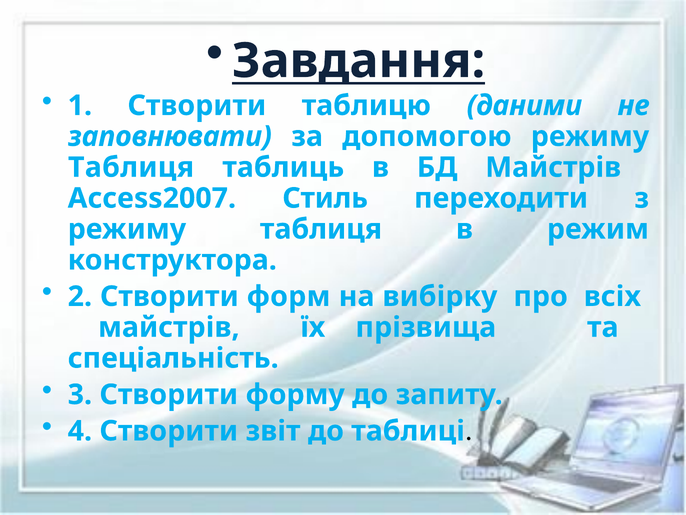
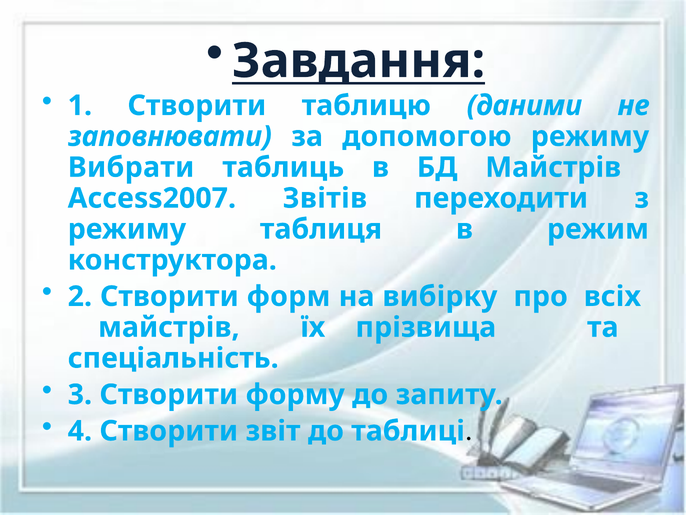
Таблиця: Таблиця -> Вибрати (131, 167)
Стиль: Стиль -> Звітів (325, 198)
